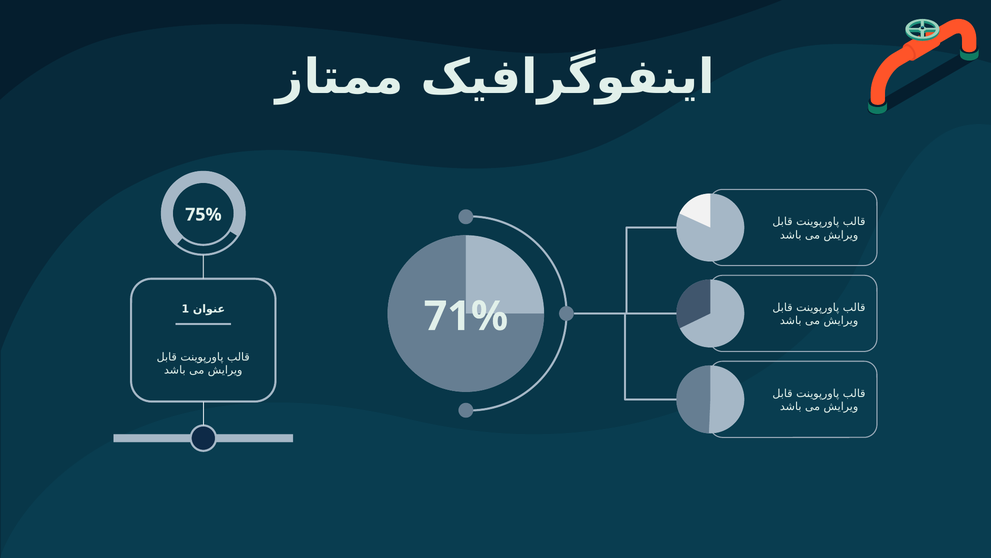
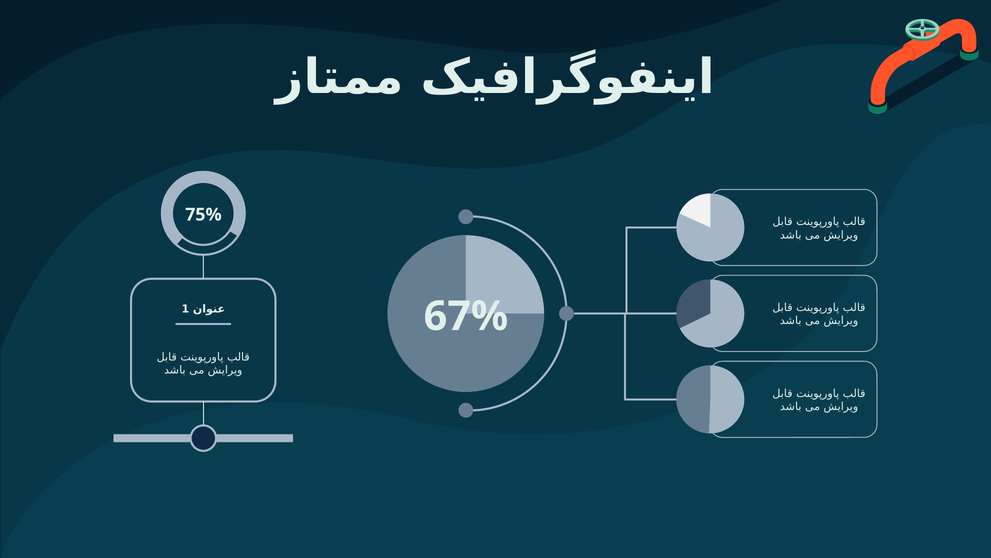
71%: 71% -> 67% (466, 316)
